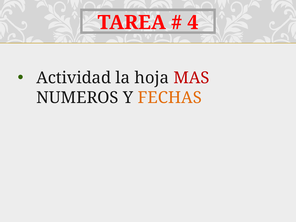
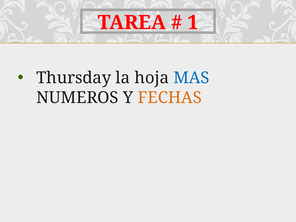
4: 4 -> 1 (193, 23)
Actividad: Actividad -> Thursday (74, 78)
MAS colour: red -> blue (191, 78)
